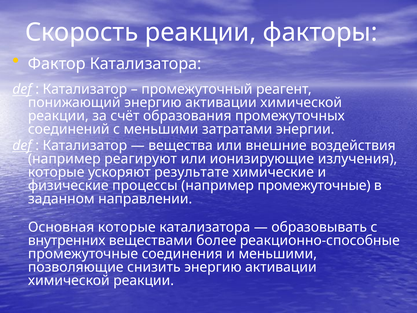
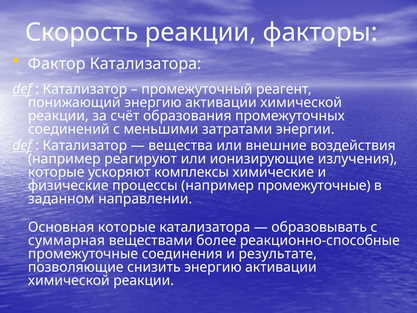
результате: результате -> комплексы (192, 172)
внутренних: внутренних -> суммарная (67, 240)
и меньшими: меньшими -> результате (278, 254)
